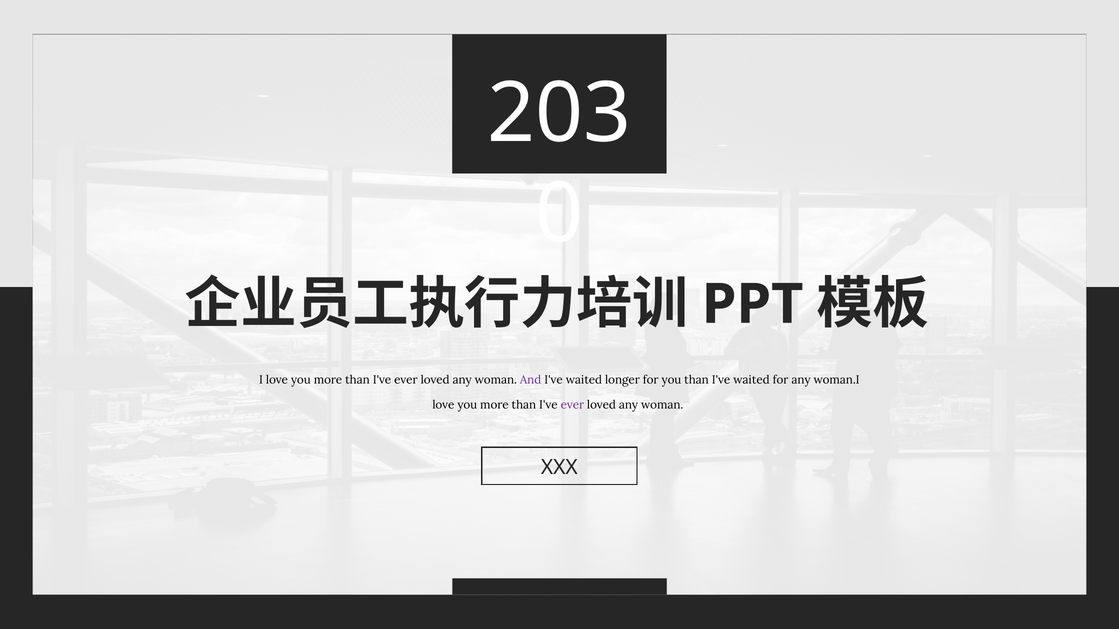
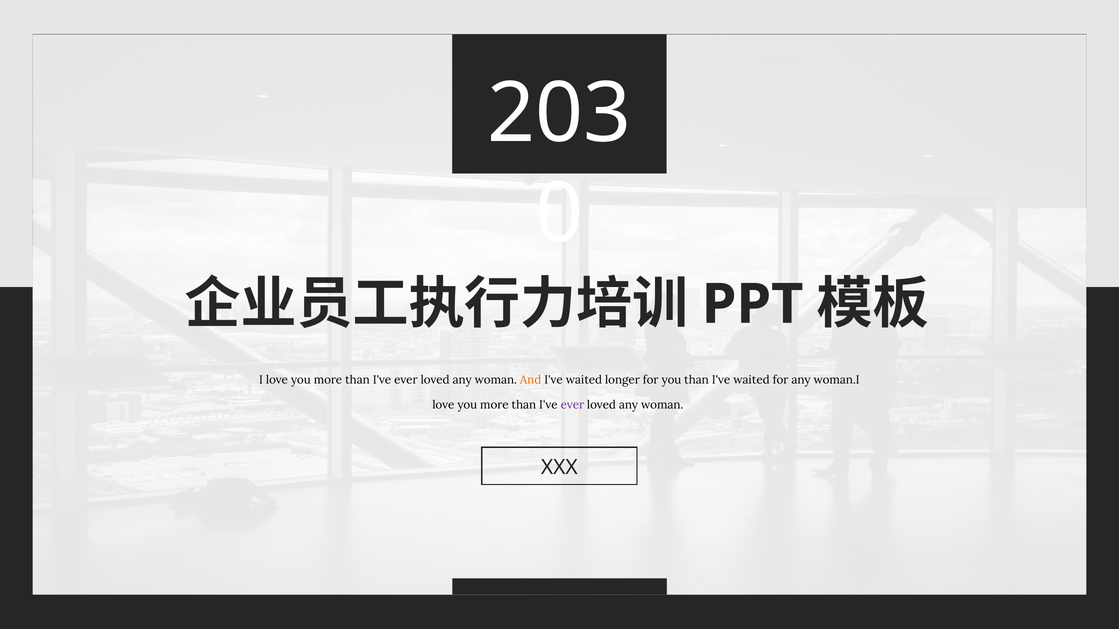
And colour: purple -> orange (531, 380)
